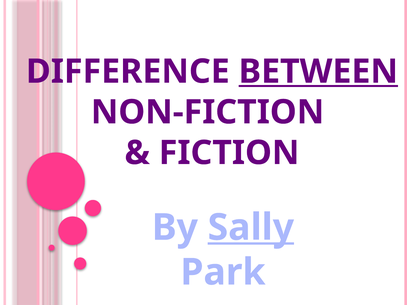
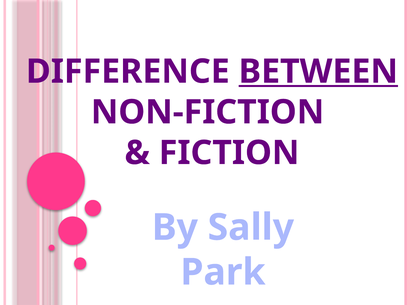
Sally underline: present -> none (251, 228)
